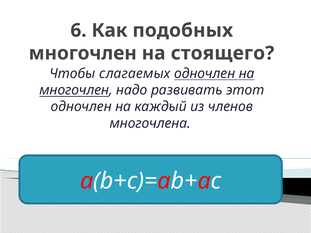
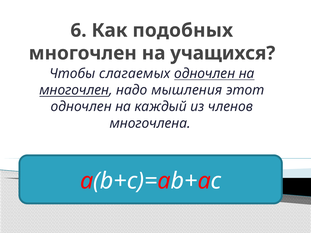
стоящего: стоящего -> учащихся (223, 53)
развивать: развивать -> мышления (187, 90)
